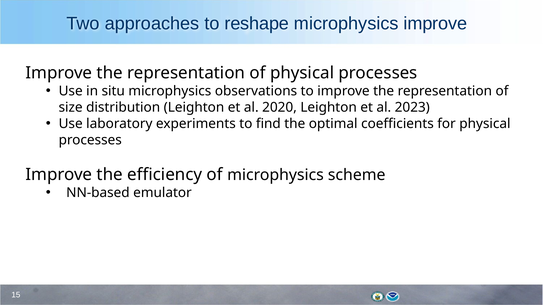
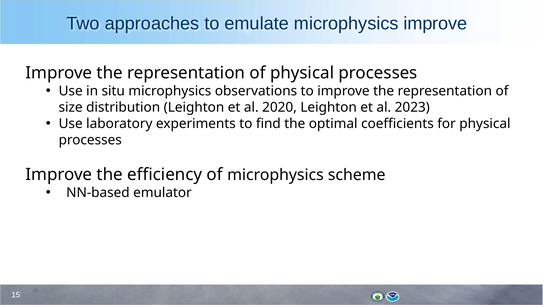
reshape: reshape -> emulate (257, 24)
